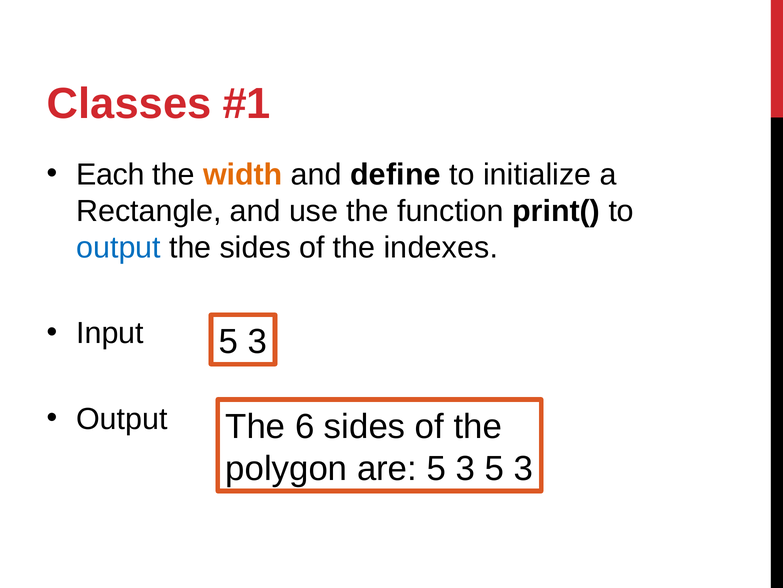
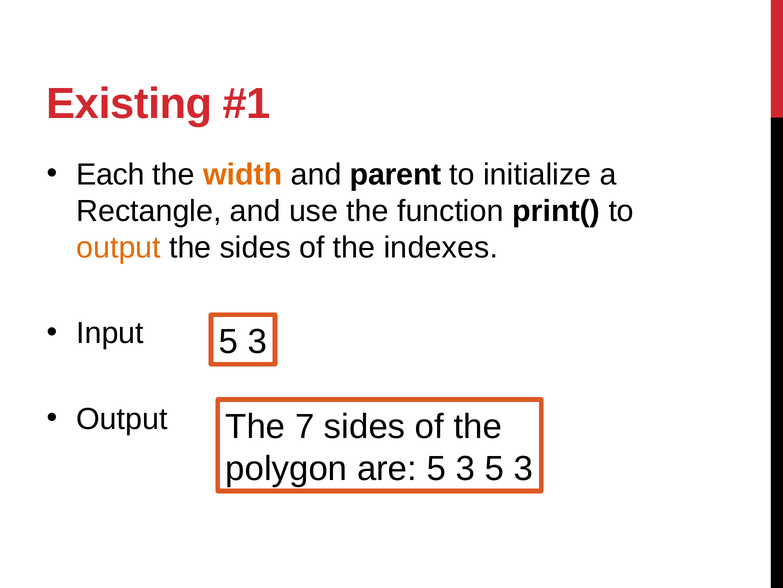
Classes: Classes -> Existing (129, 104)
define: define -> parent (396, 174)
output colour: blue -> orange (119, 247)
6: 6 -> 7 (305, 426)
